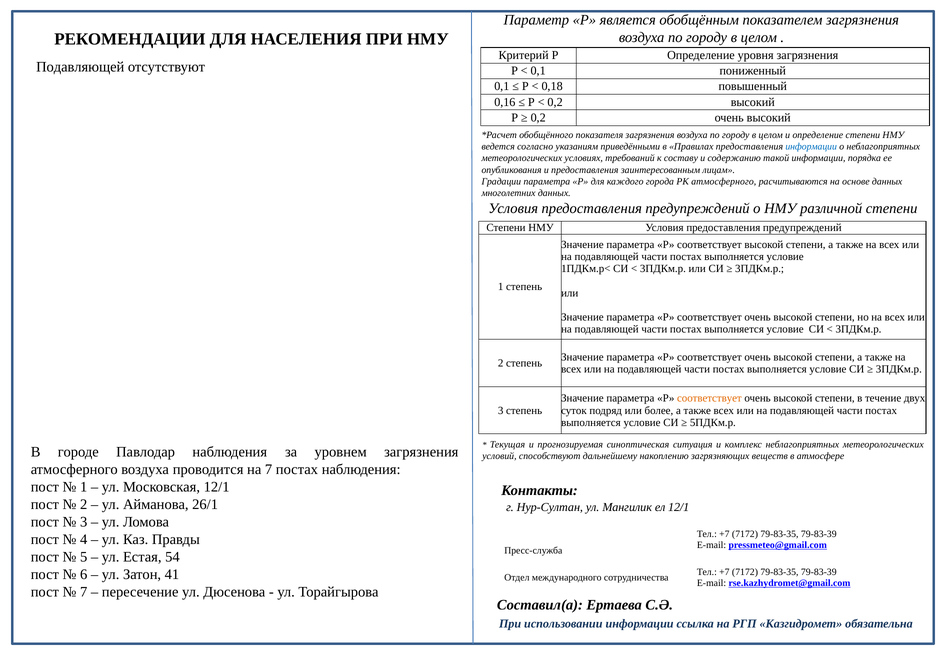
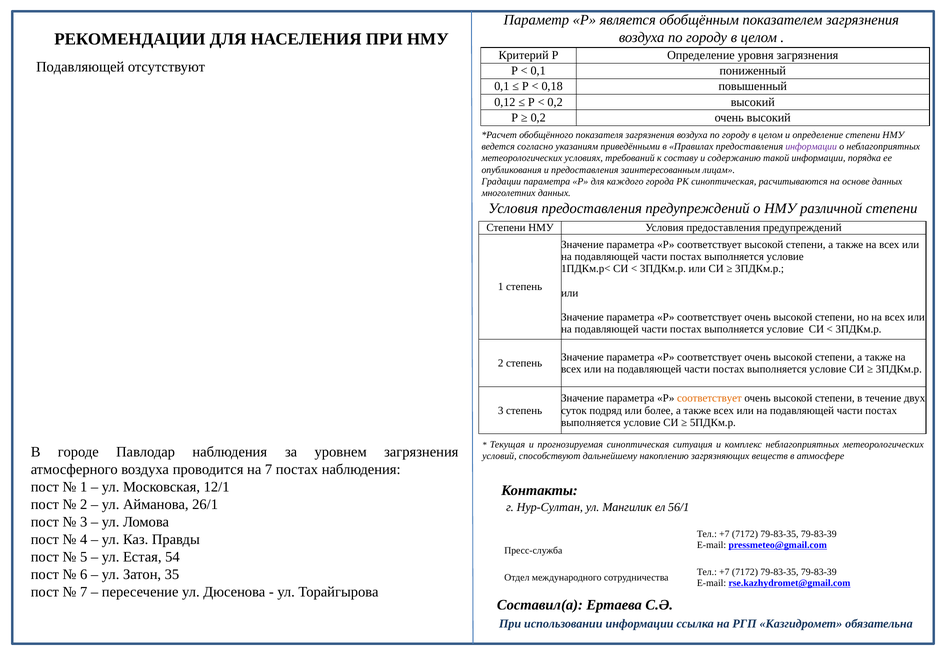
0,16: 0,16 -> 0,12 (505, 102)
информации colour: blue -> purple (811, 147)
РК атмосферного: атмосферного -> синоптическая (724, 182)
ел 12/1: 12/1 -> 56/1 (679, 507)
41: 41 -> 35 (172, 574)
